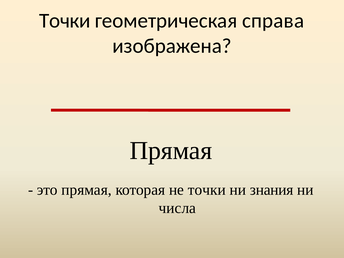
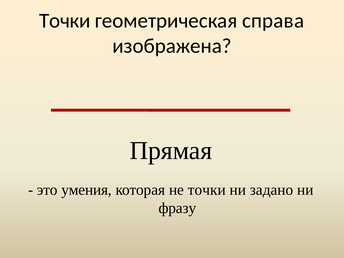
это прямая: прямая -> умения (87, 190)
знания: знания -> задано (272, 190)
числа: числа -> фразу (177, 208)
